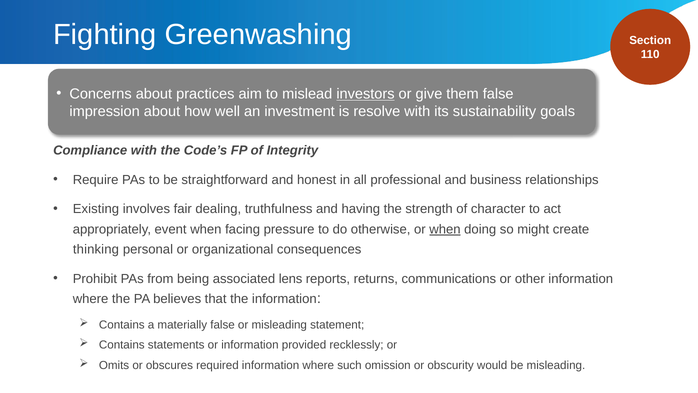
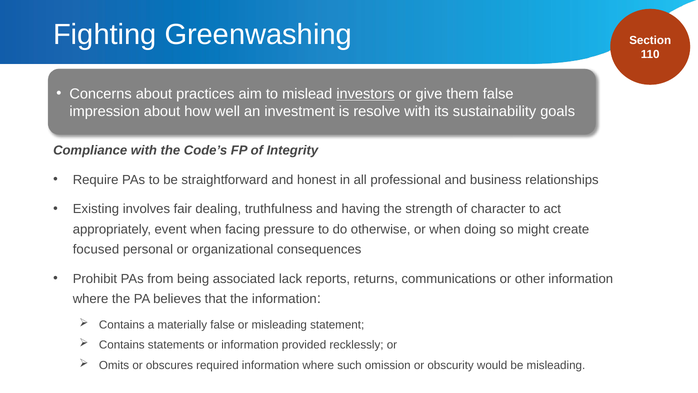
when underline: present -> none (445, 229)
thinking: thinking -> focused (96, 249)
lens: lens -> lack (291, 279)
